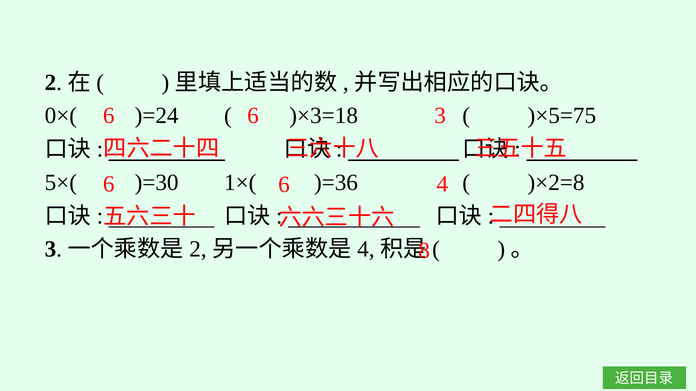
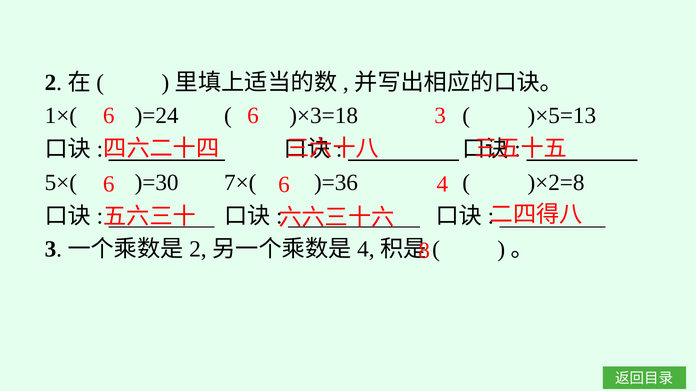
0×(: 0×( -> 1×( (61, 116)
)×5=75: )×5=75 -> )×5=13 (562, 116)
1×(: 1×( -> 7×( (240, 183)
